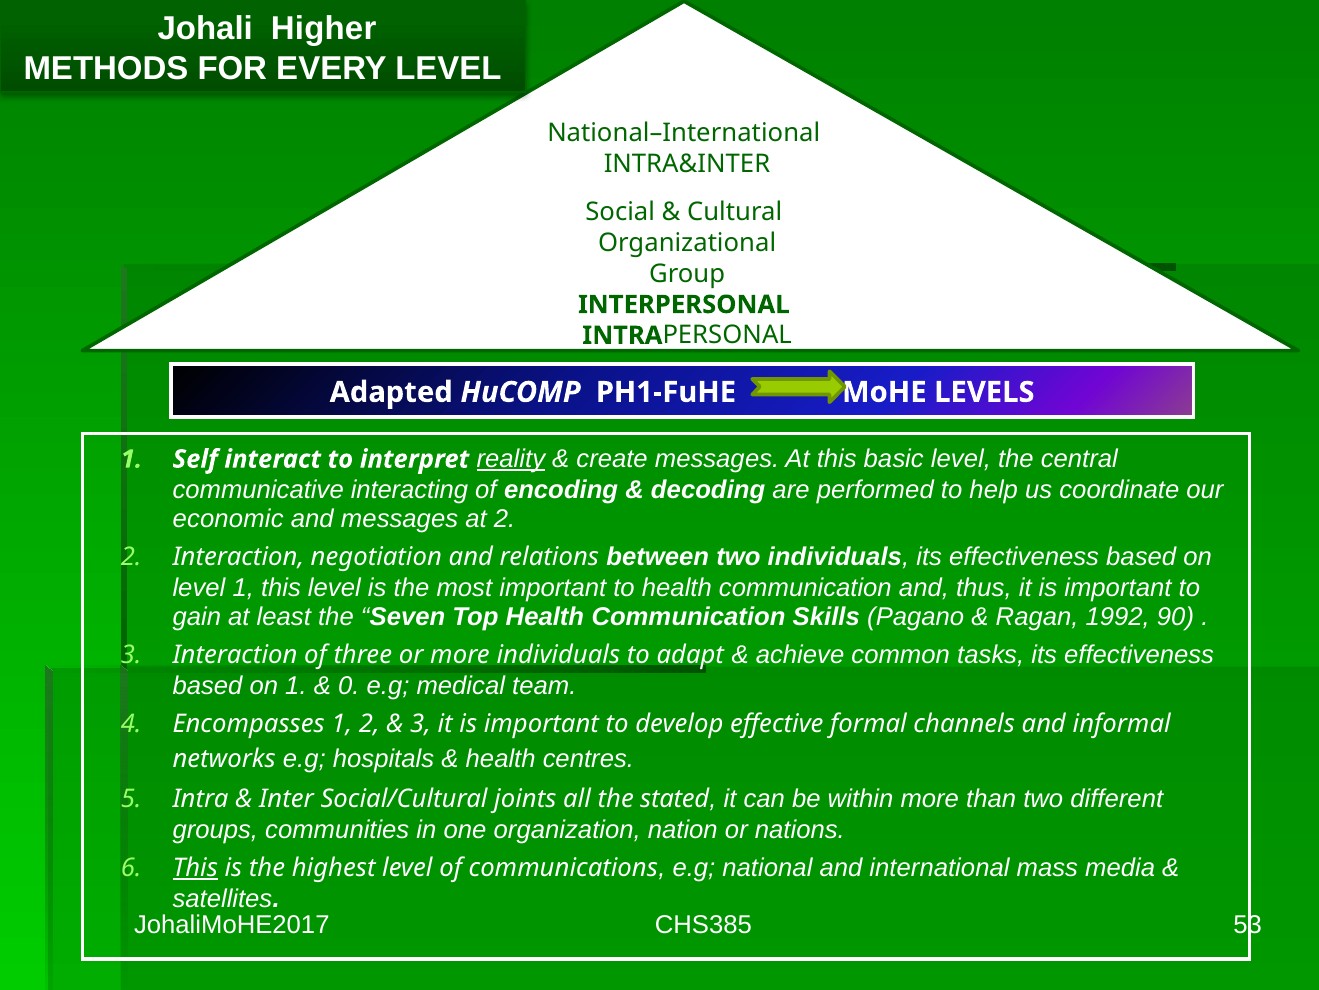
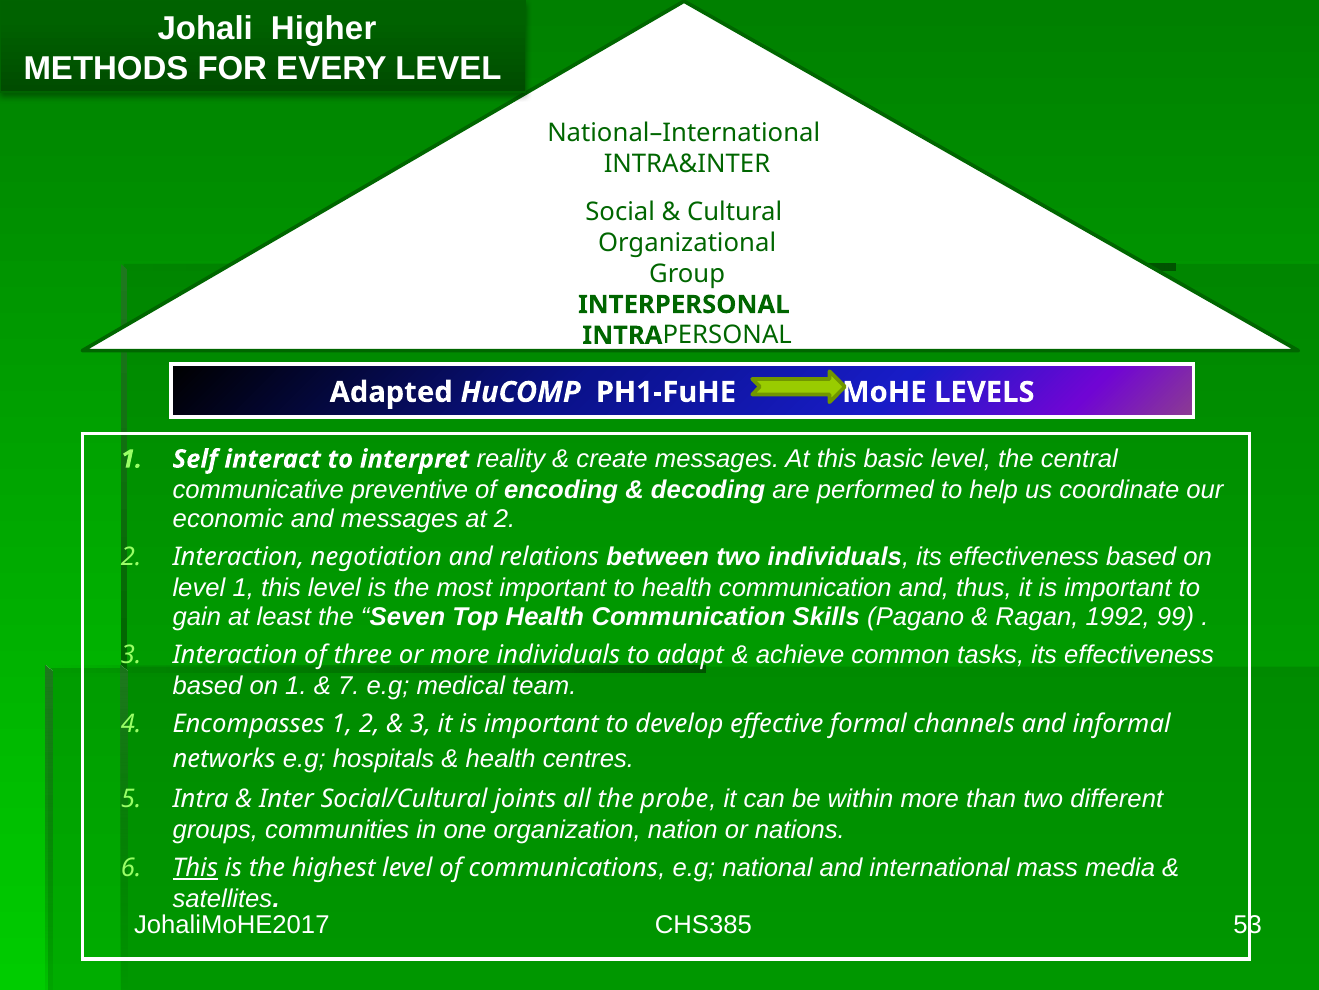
reality underline: present -> none (511, 459)
interacting: interacting -> preventive (409, 490)
90: 90 -> 99 (1175, 616)
0: 0 -> 7 (349, 685)
stated: stated -> probe (674, 798)
